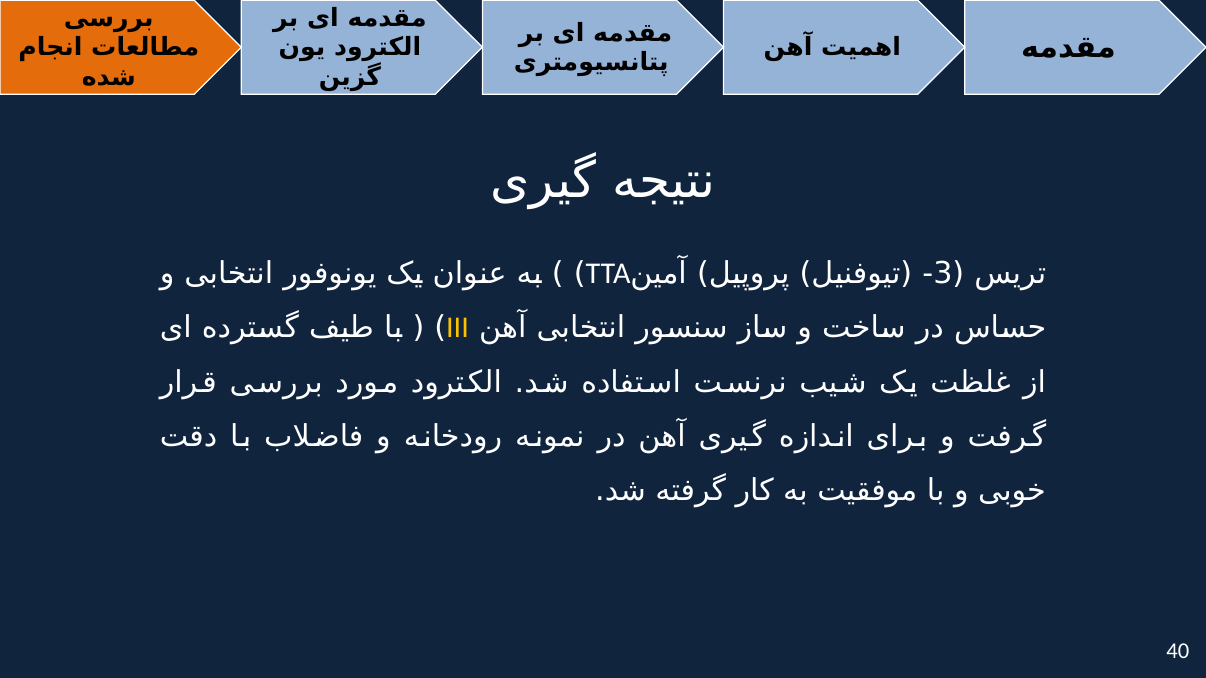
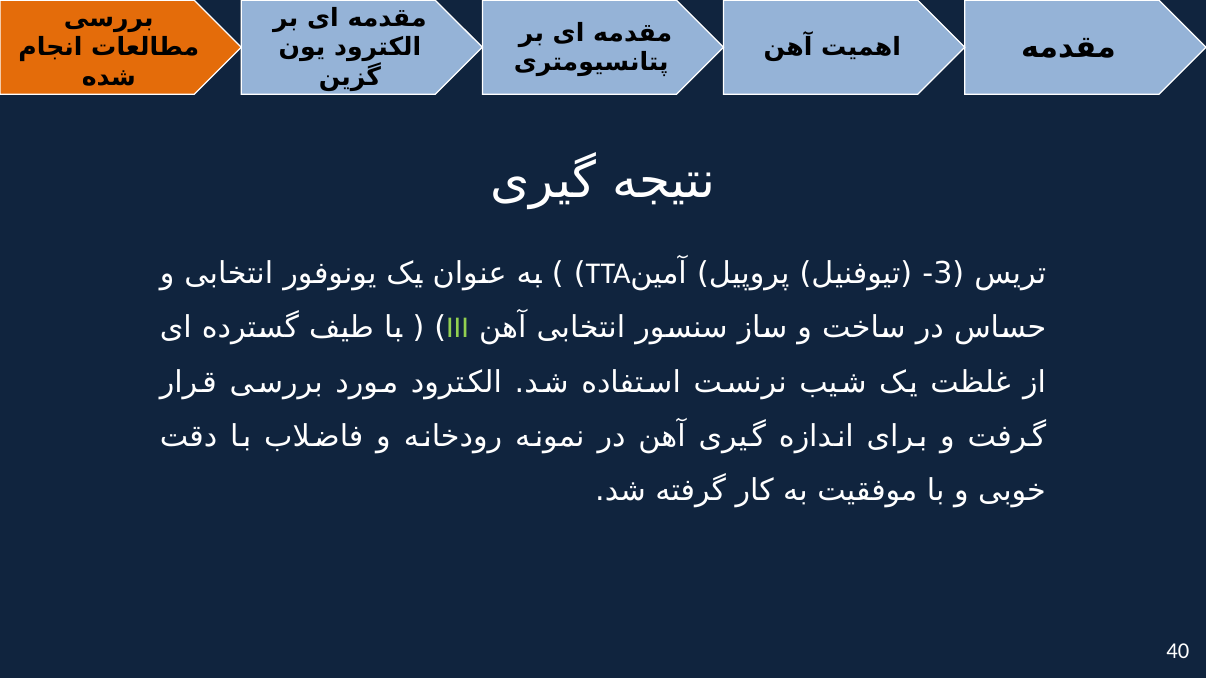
III colour: yellow -> light green (458, 328)
